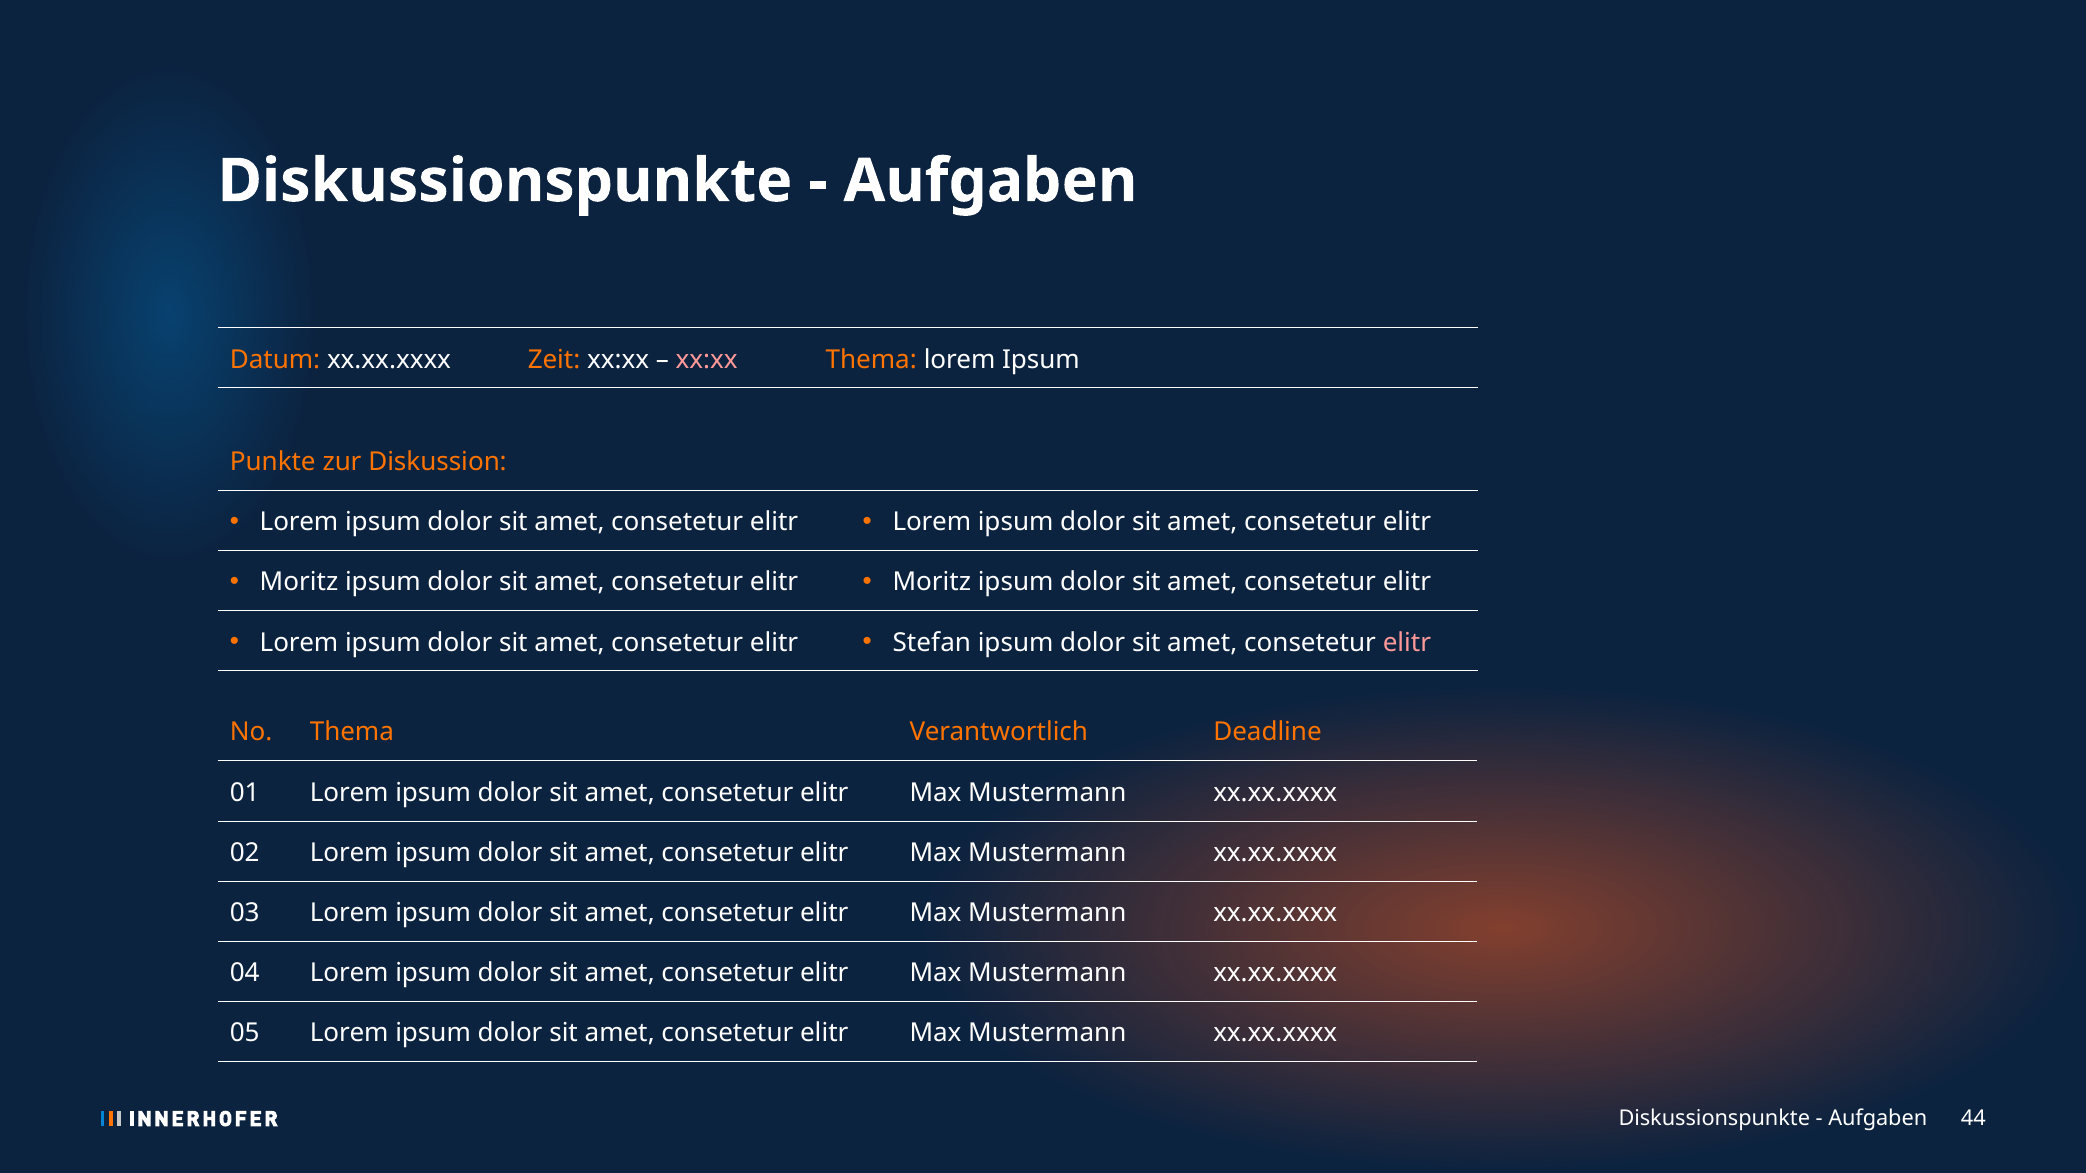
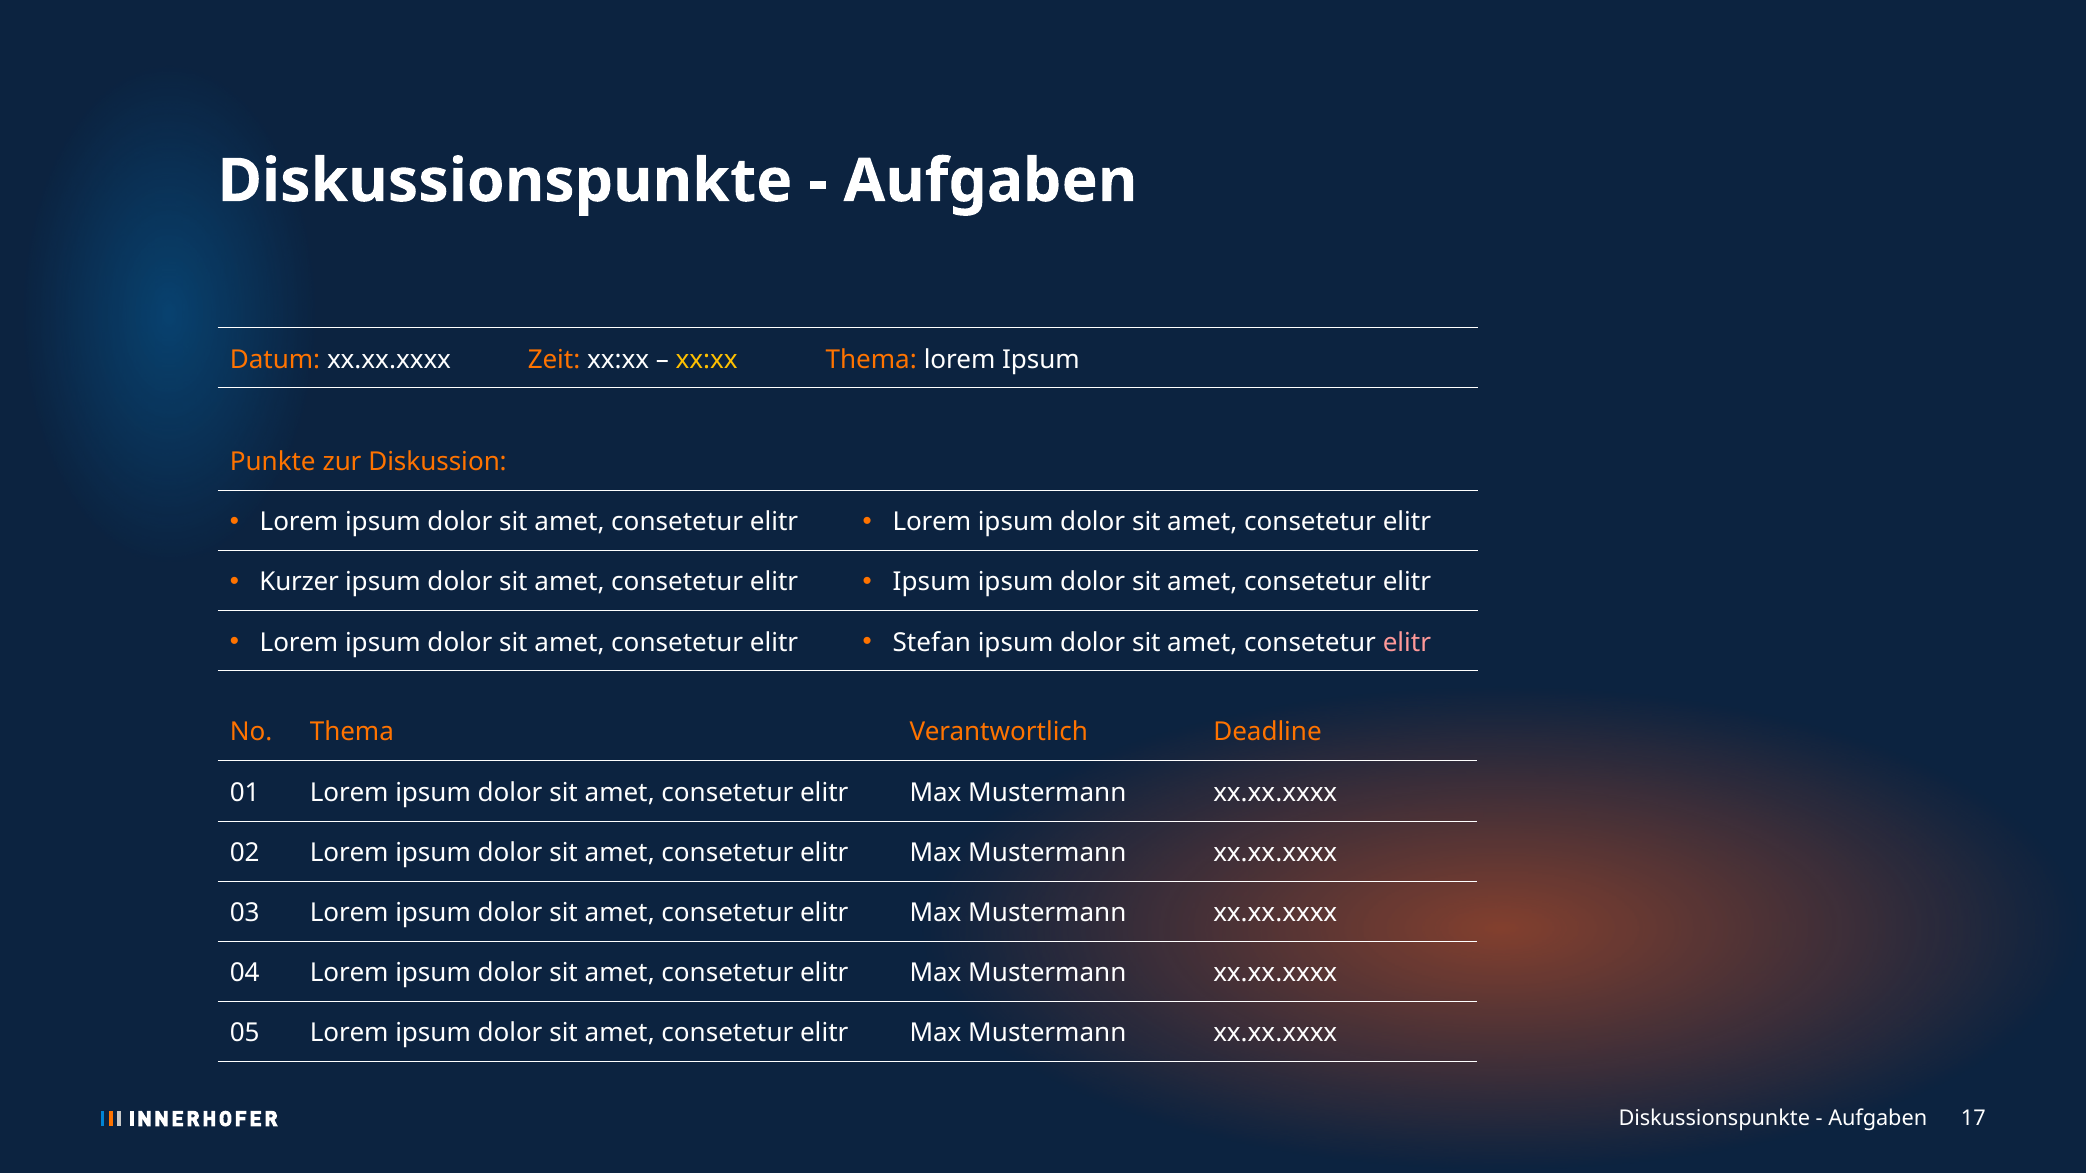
xx:xx colour: pink -> yellow (707, 360)
Moritz: Moritz -> Kurzer (299, 582)
Moritz: Moritz -> Ipsum (932, 582)
44: 44 -> 17 (1973, 1119)
